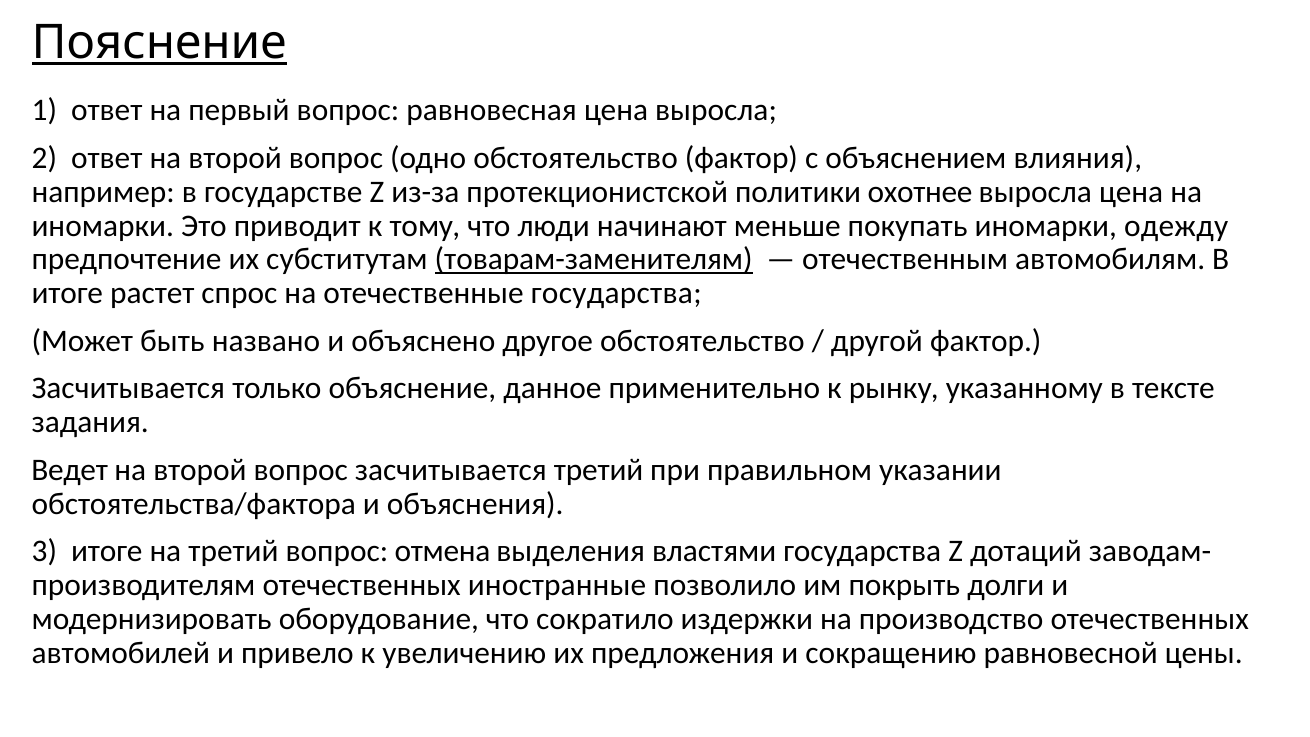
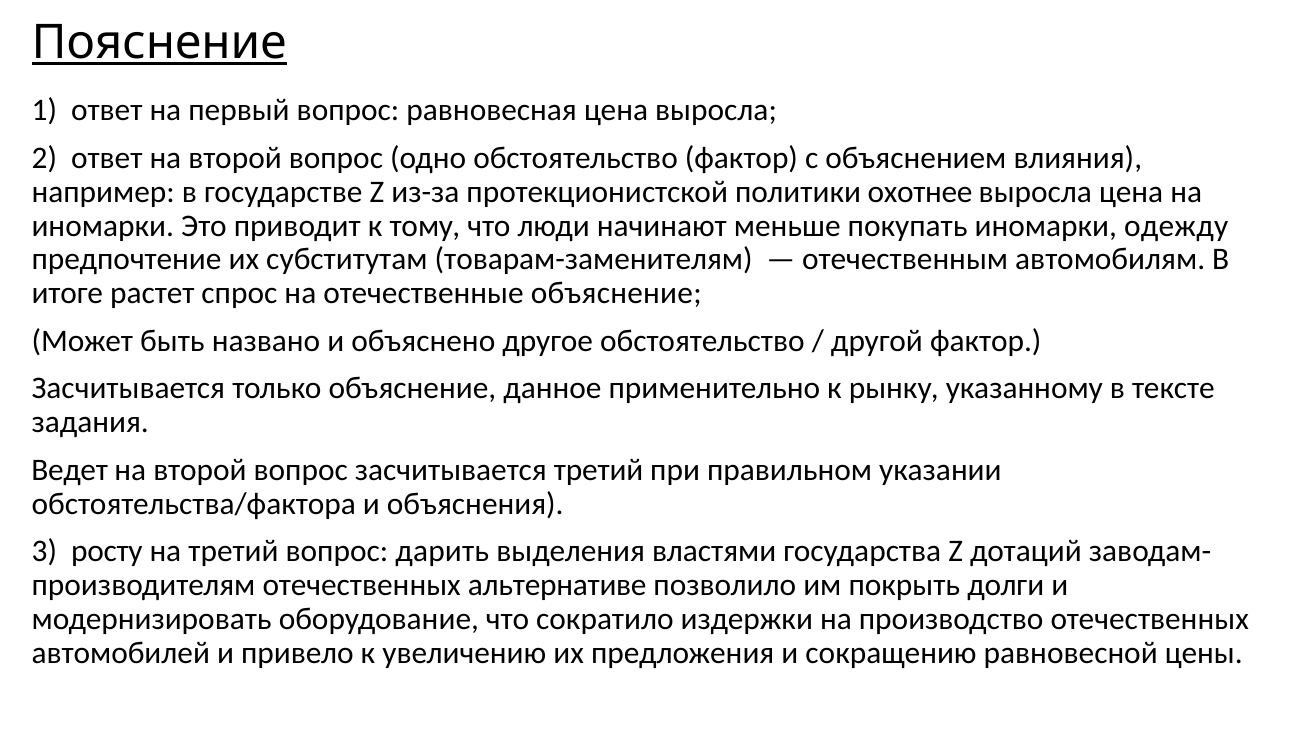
товарам-заменителям underline: present -> none (594, 260)
отечественные государства: государства -> объяснение (616, 293)
3 итоге: итоге -> росту (107, 551)
отмена: отмена -> дарить (442, 551)
иностранные: иностранные -> альтернативе (557, 585)
